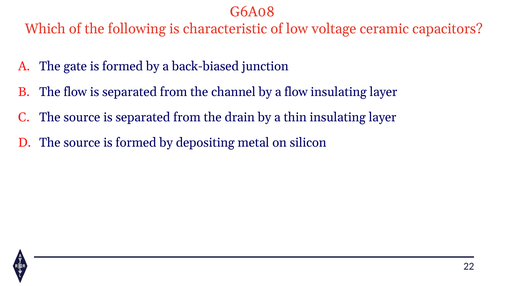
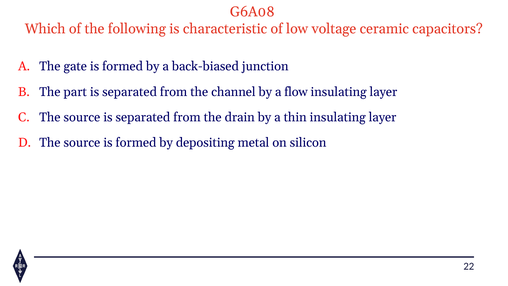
The flow: flow -> part (75, 92)
